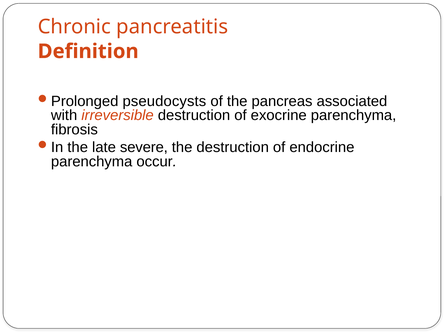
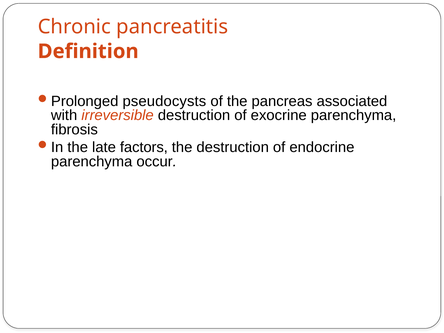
severe: severe -> factors (144, 147)
